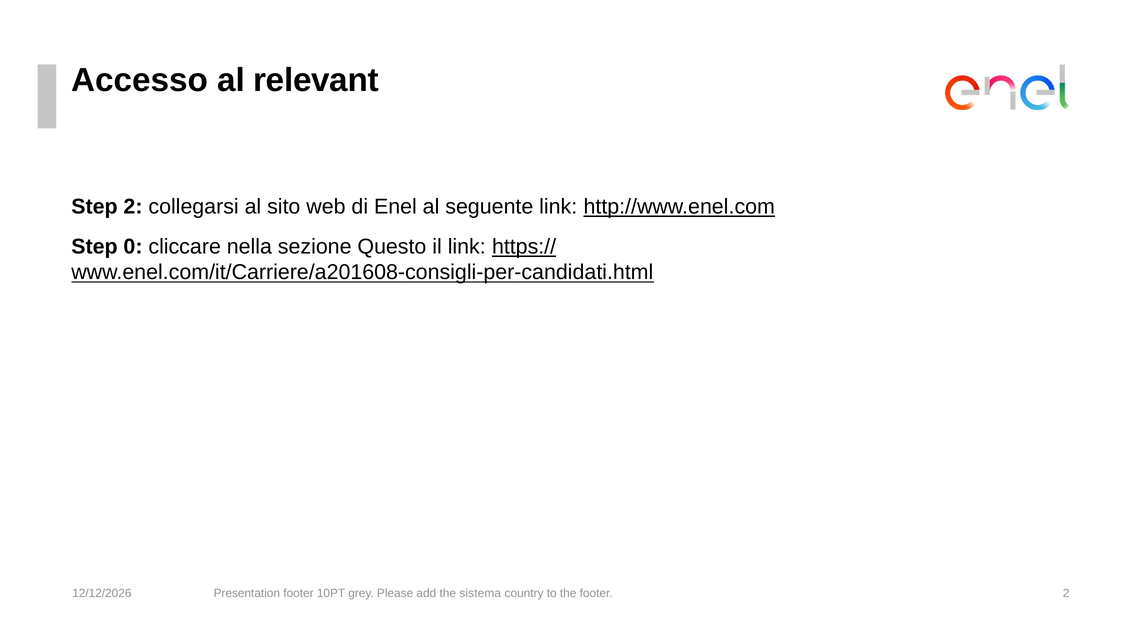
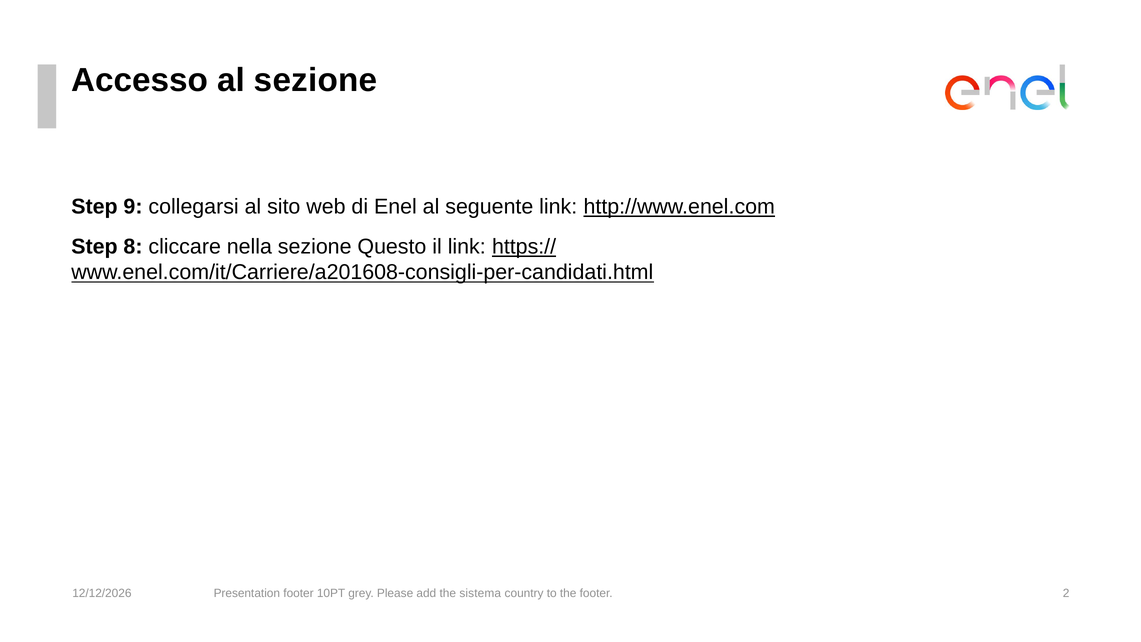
al relevant: relevant -> sezione (316, 80)
Step 2: 2 -> 9 (133, 207)
0: 0 -> 8 (133, 247)
